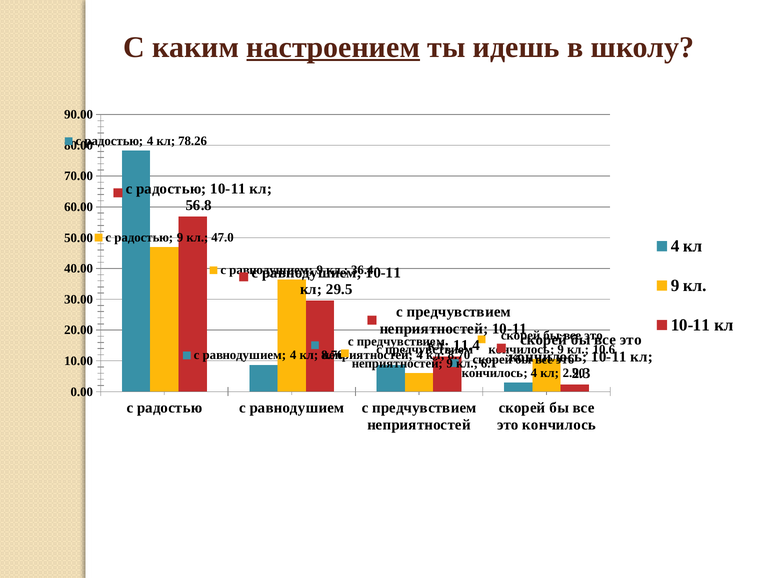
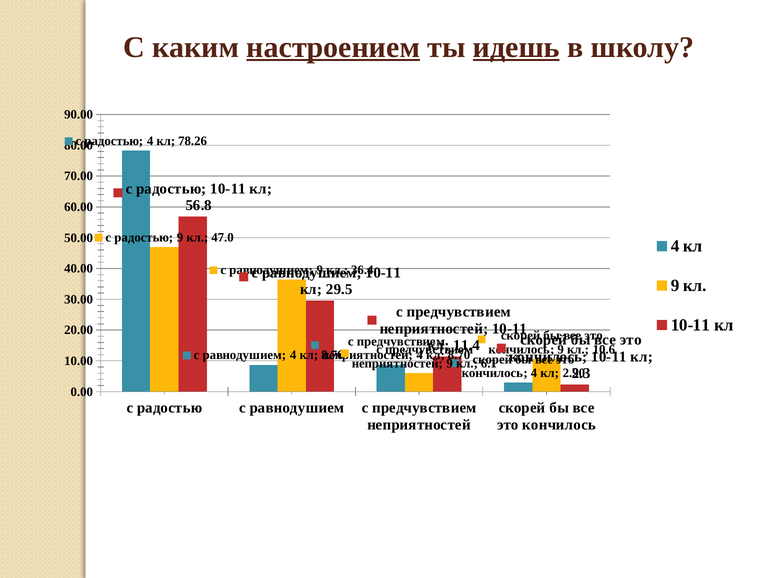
идешь underline: none -> present (516, 47)
